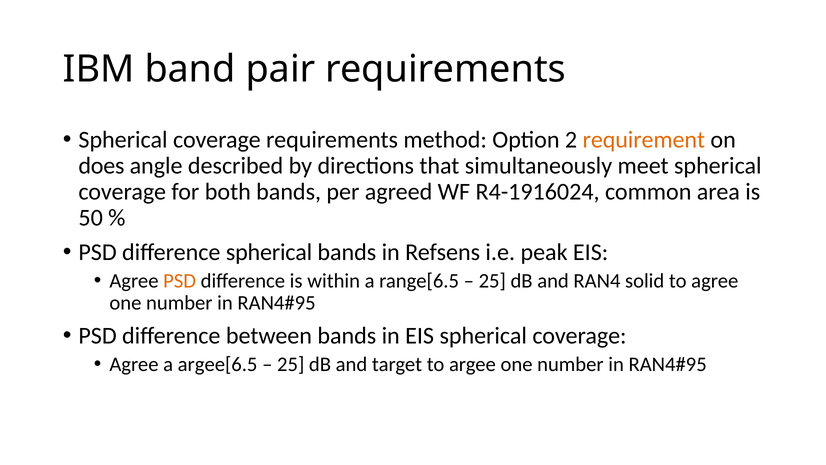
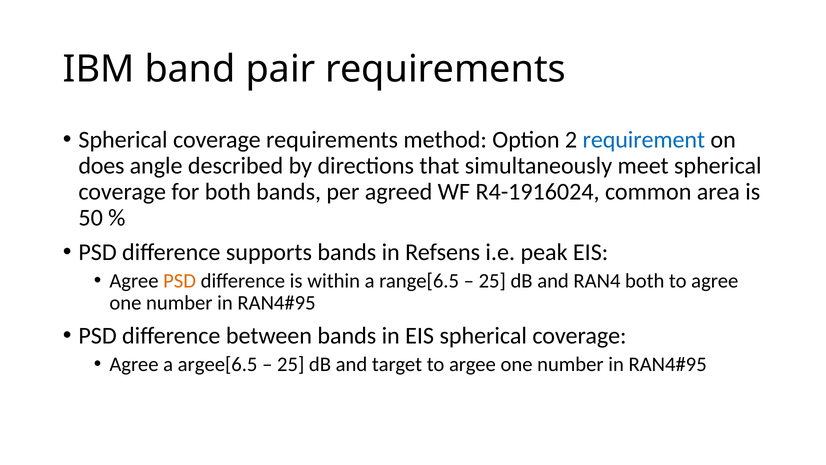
requirement colour: orange -> blue (644, 140)
difference spherical: spherical -> supports (269, 252)
RAN4 solid: solid -> both (645, 281)
